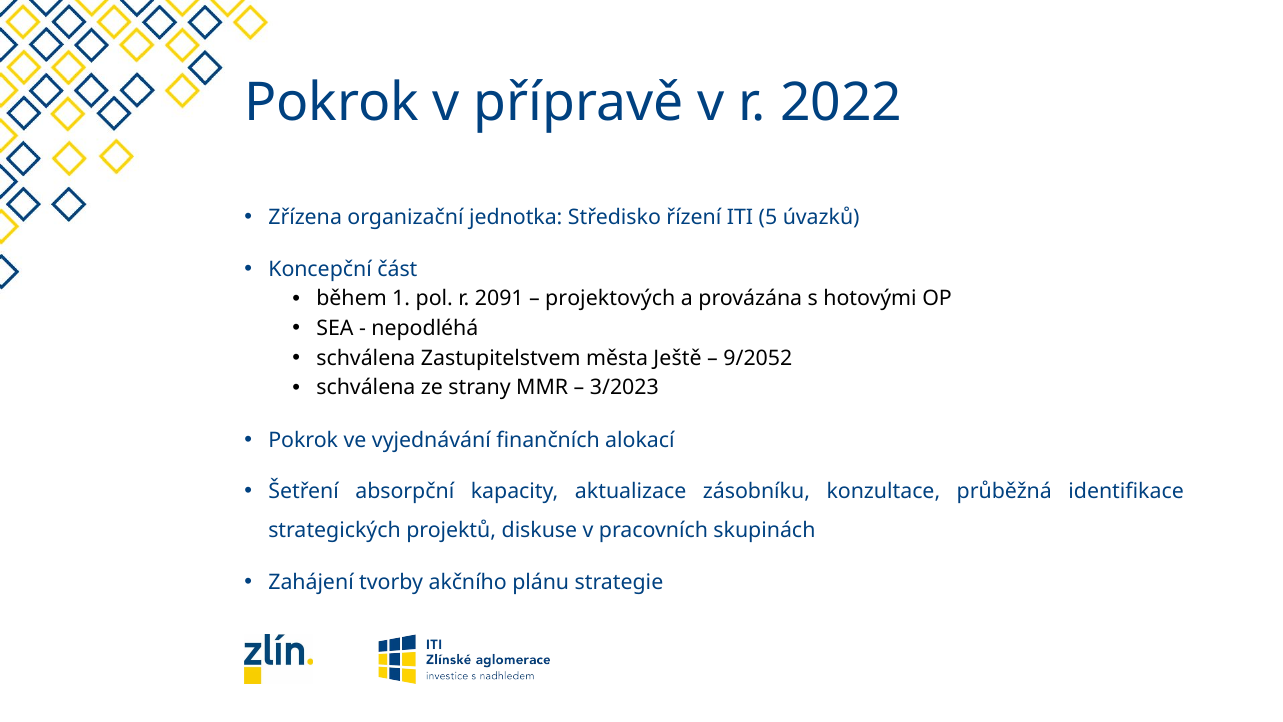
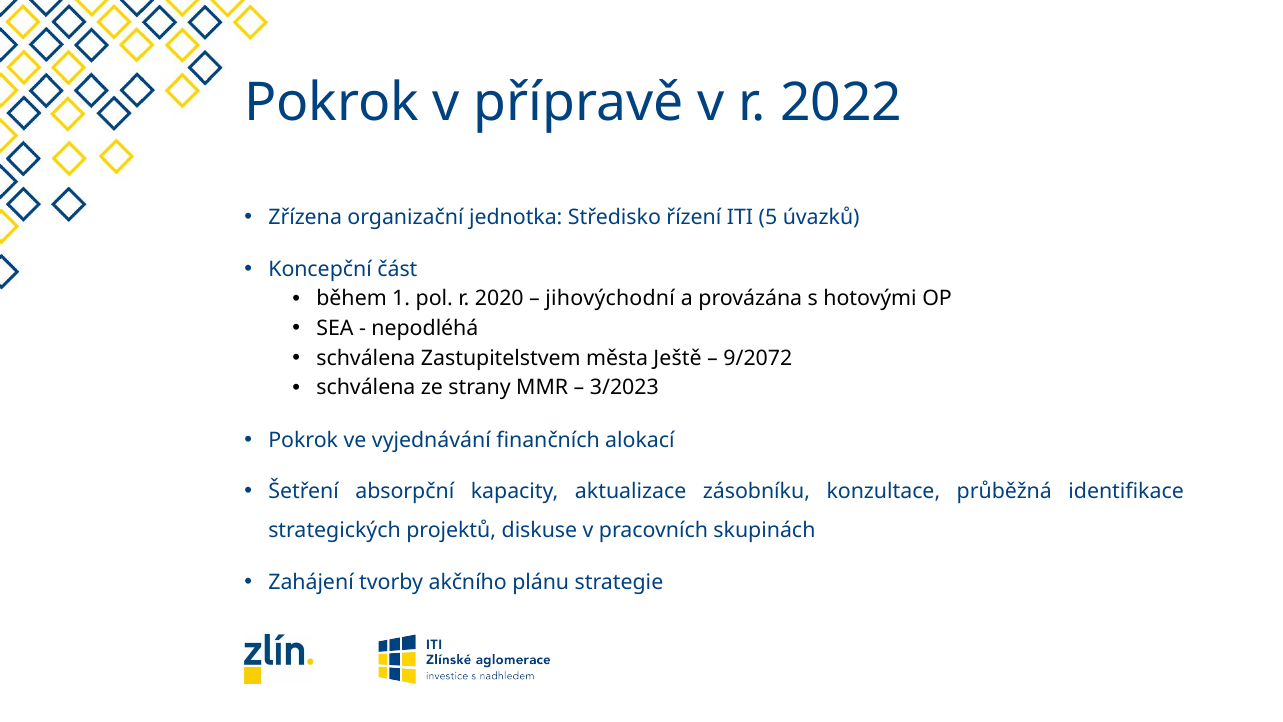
2091: 2091 -> 2020 (499, 298)
projektových: projektových -> jihovýchodní (610, 298)
9/2052: 9/2052 -> 9/2072 (758, 358)
